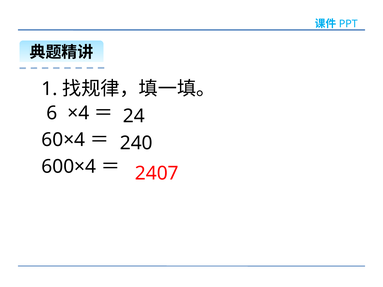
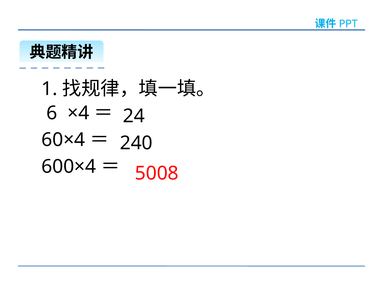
2407: 2407 -> 5008 (157, 173)
